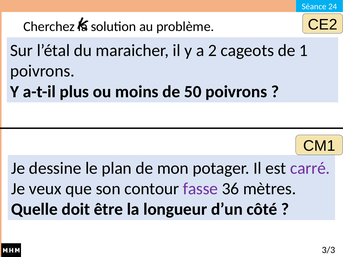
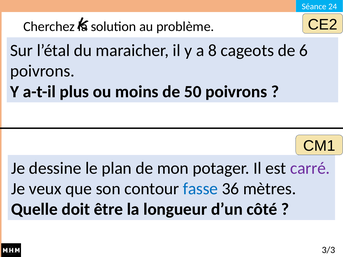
2: 2 -> 8 (212, 51)
1: 1 -> 6 (304, 51)
fasse colour: purple -> blue (200, 189)
